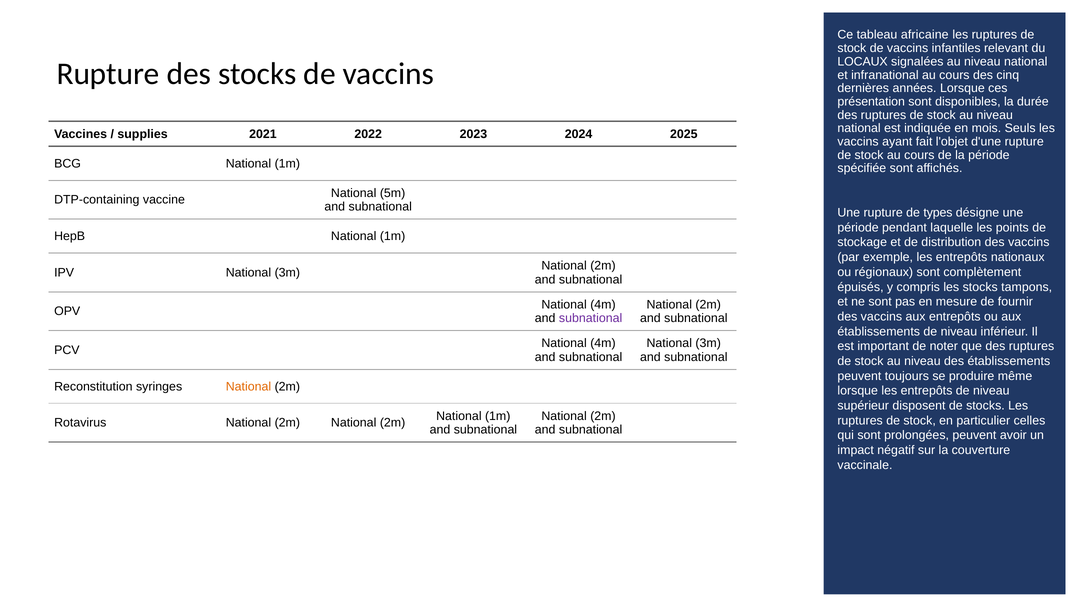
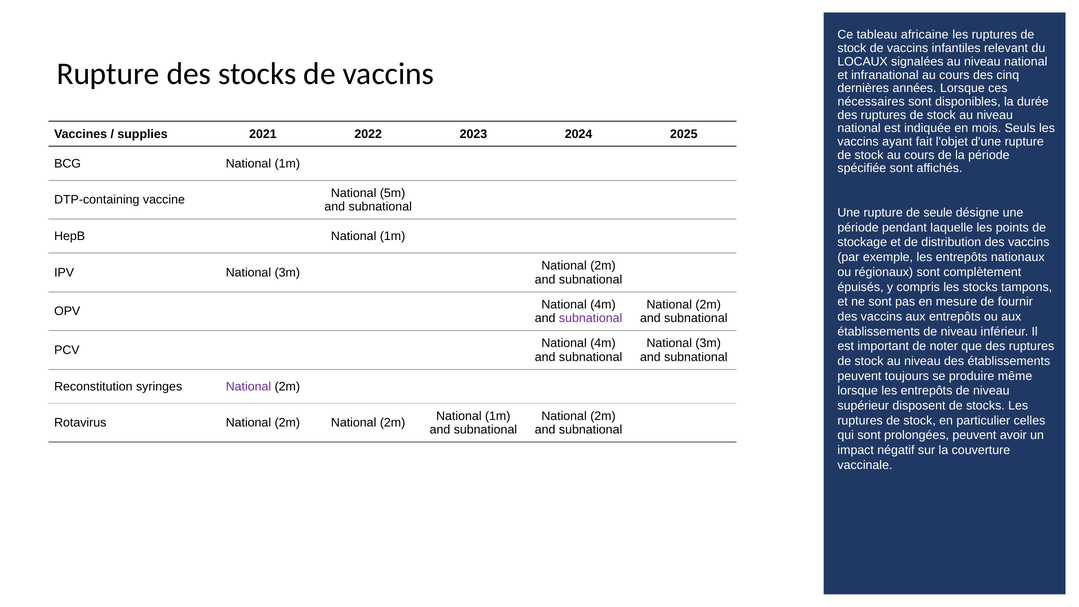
présentation: présentation -> nécessaires (871, 102)
types: types -> seule (938, 213)
National colour: orange -> purple (249, 386)
